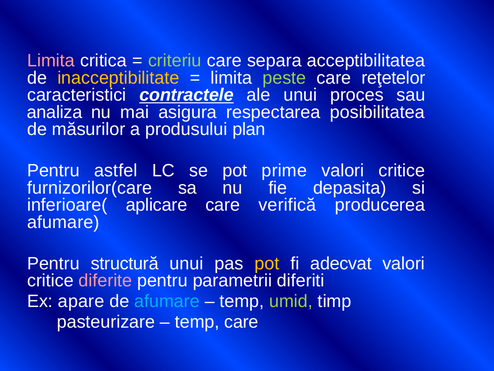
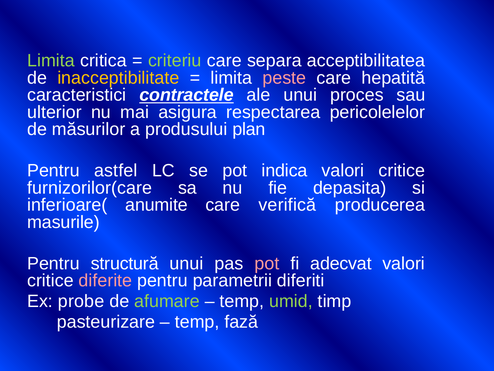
Limita colour: pink -> light green (51, 61)
peste colour: light green -> pink (284, 78)
reţetelor: reţetelor -> hepatită (393, 78)
analiza: analiza -> ulterior (54, 112)
posibilitatea: posibilitatea -> pericolelelor (377, 112)
prime: prime -> indica (284, 170)
aplicare: aplicare -> anumite (157, 205)
afumare: afumare -> masurile (63, 222)
pot colour: yellow -> pink (267, 263)
apare: apare -> probe (81, 301)
afumare colour: light blue -> light green (167, 301)
temp care: care -> fază (241, 322)
